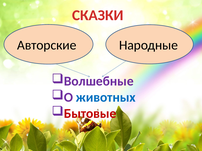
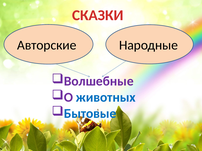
Бытовые colour: red -> blue (90, 114)
